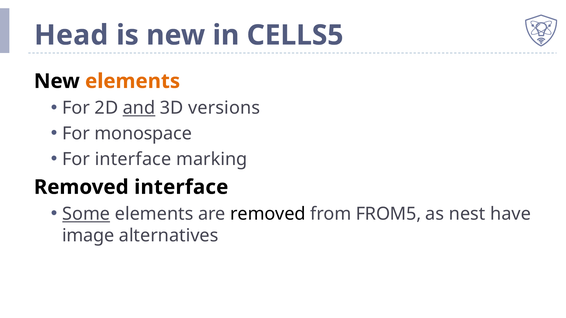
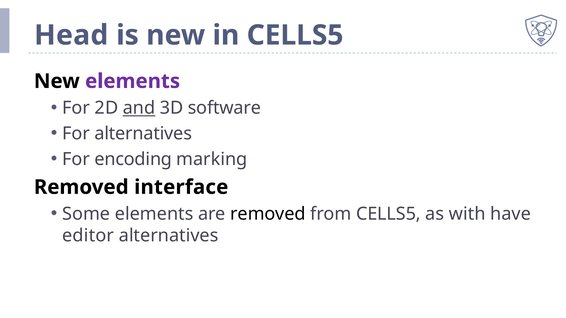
elements colour: orange -> purple (133, 81)
versions: versions -> software (224, 108)
For monospace: monospace -> alternatives (143, 134)
For interface: interface -> encoding (133, 159)
Some underline: present -> none (86, 214)
from FROM5: FROM5 -> CELLS5 (388, 214)
nest: nest -> with (467, 214)
image: image -> editor (88, 236)
